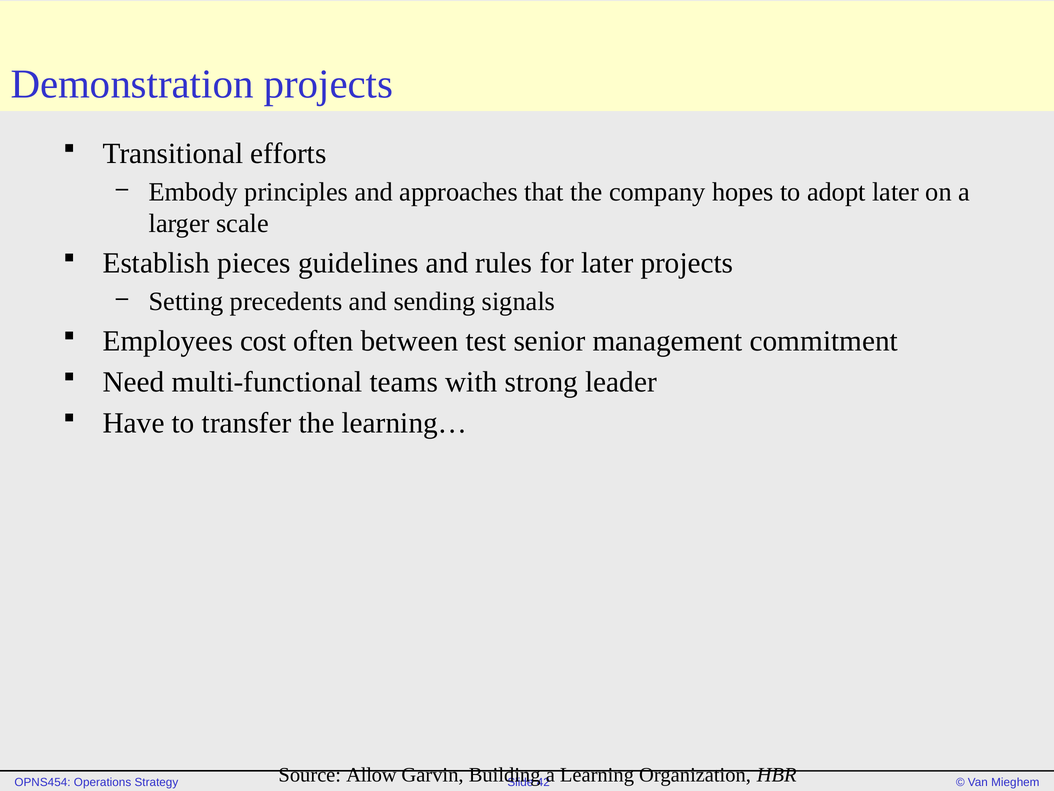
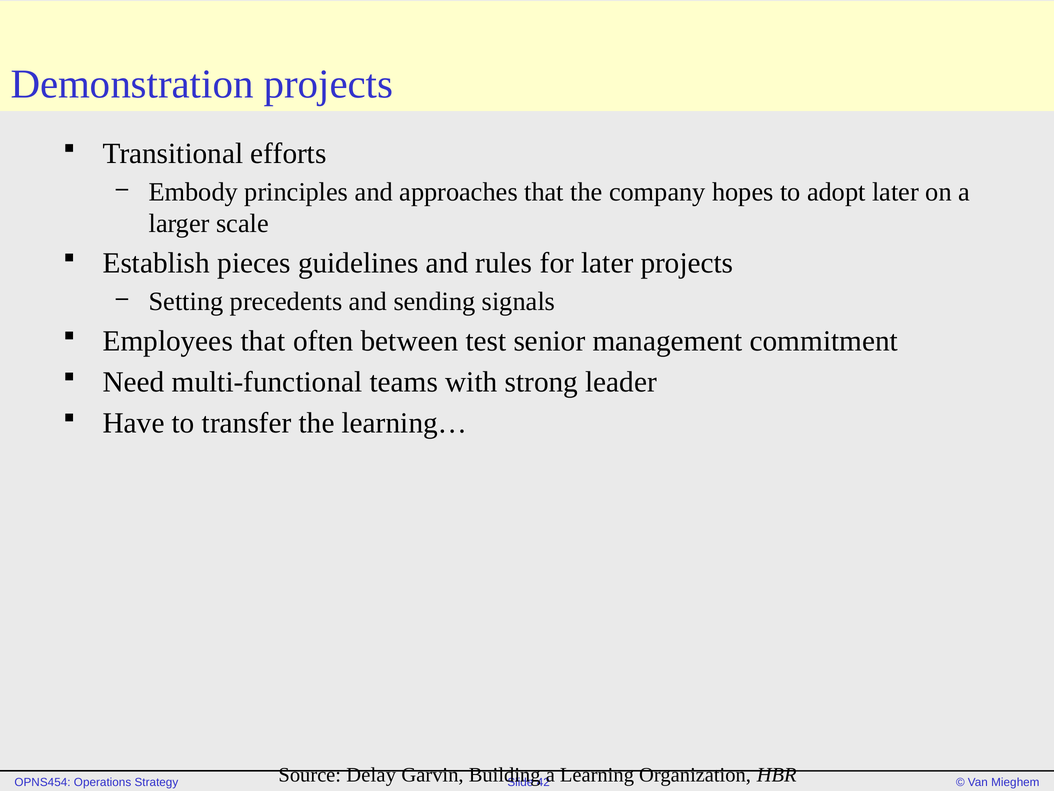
Employees cost: cost -> that (263, 341)
Allow: Allow -> Delay (371, 774)
